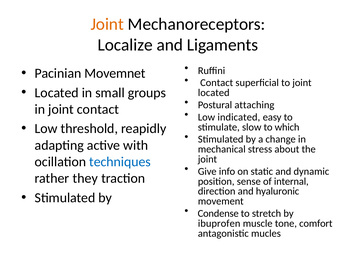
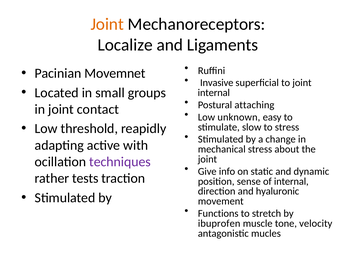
Contact: Contact -> Invasive (217, 83)
located: located -> internal (214, 93)
indicated: indicated -> unknown (239, 117)
to which: which -> stress (287, 127)
techniques colour: blue -> purple (120, 162)
they: they -> tests (85, 178)
Condense: Condense -> Functions (218, 213)
comfort: comfort -> velocity (316, 223)
